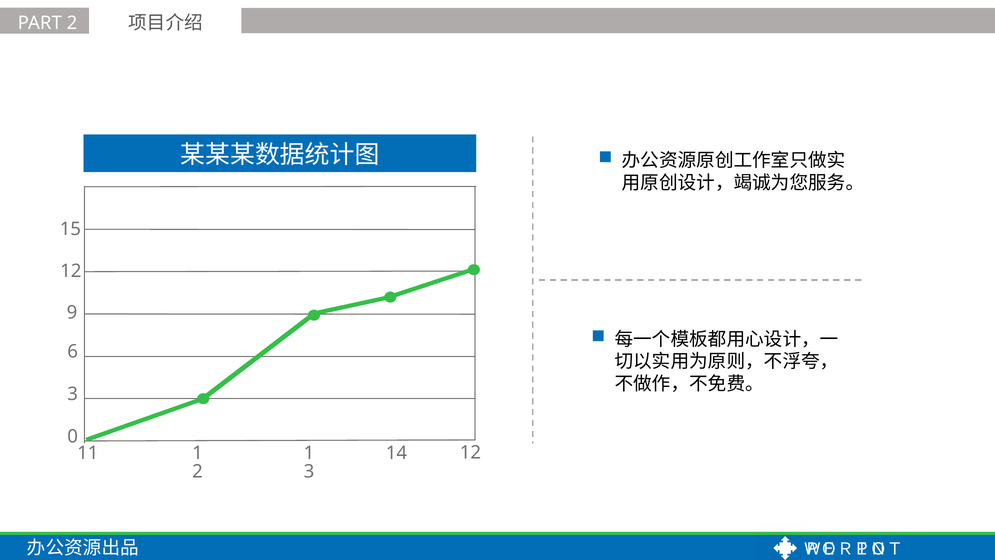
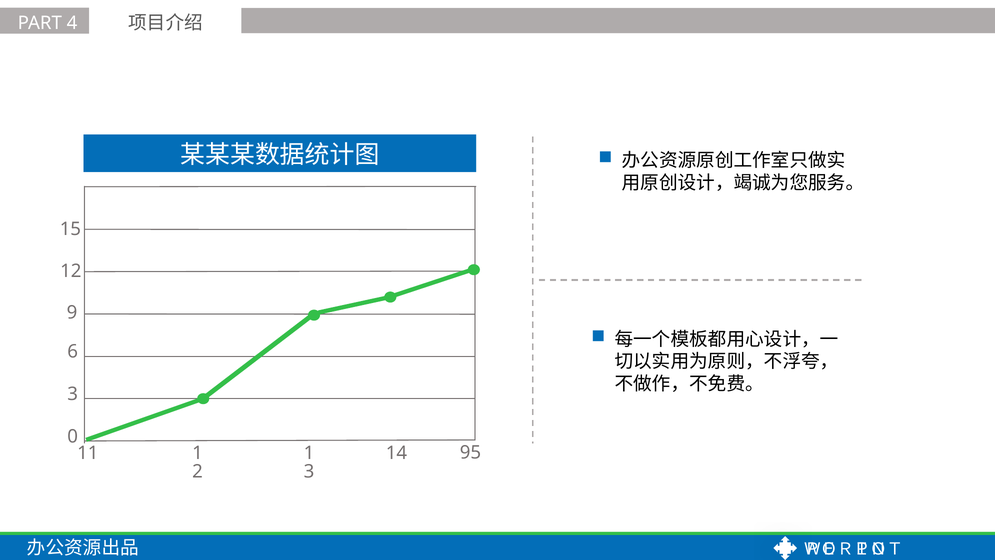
PART 2: 2 -> 4 (72, 23)
11 12: 12 -> 95 (470, 452)
